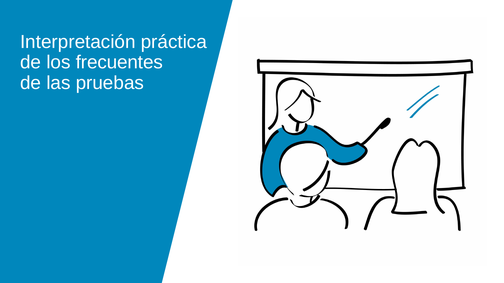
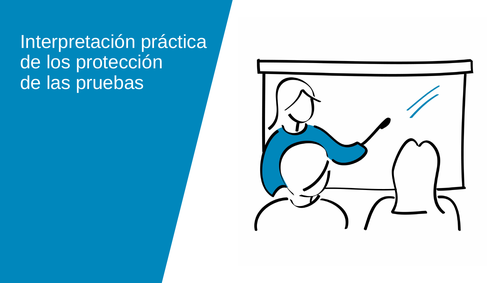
frecuentes: frecuentes -> protección (119, 63)
